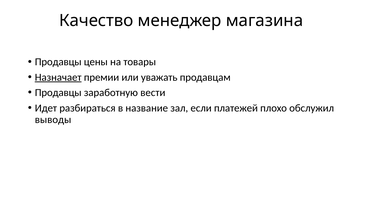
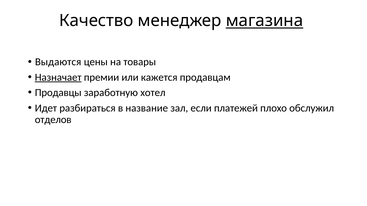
магазина underline: none -> present (264, 21)
Продавцы: Продавцы -> Выдаются (58, 62)
уважать: уважать -> кажется (159, 77)
вести: вести -> хотел (153, 93)
выводы: выводы -> отделов (53, 120)
